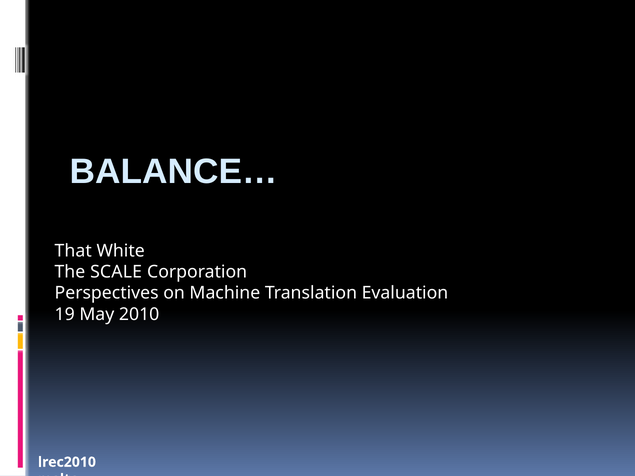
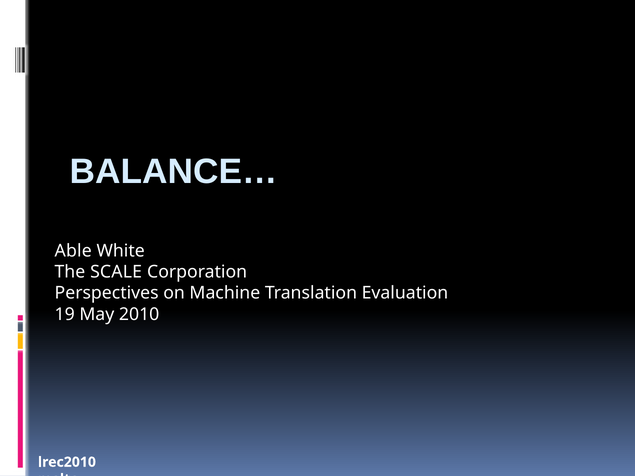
That: That -> Able (73, 251)
